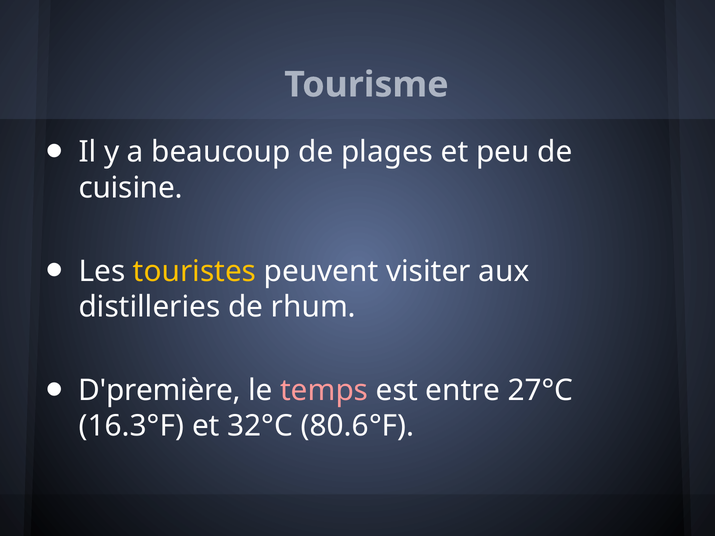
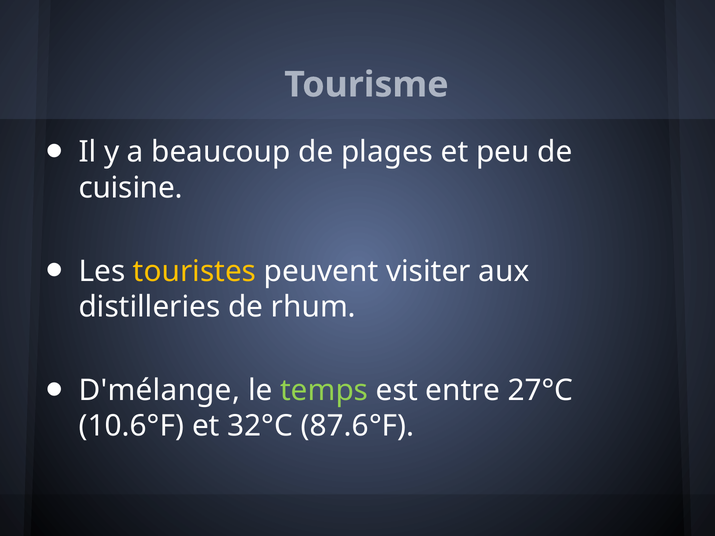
D'première: D'première -> D'mélange (159, 391)
temps colour: pink -> light green (324, 391)
16.3°F: 16.3°F -> 10.6°F (131, 426)
80.6°F: 80.6°F -> 87.6°F (358, 426)
